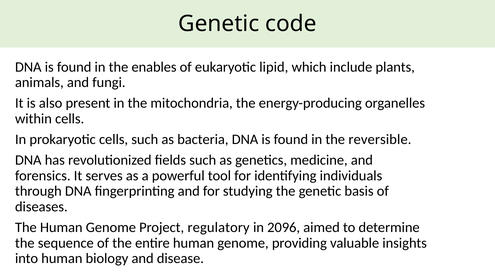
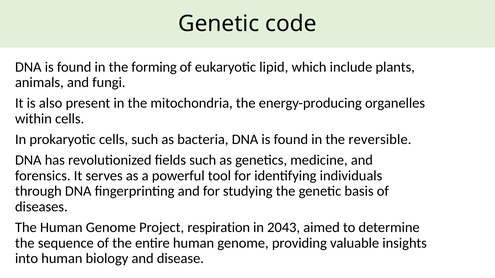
enables: enables -> forming (154, 67)
regulatory: regulatory -> respiration (219, 228)
2096: 2096 -> 2043 (284, 228)
